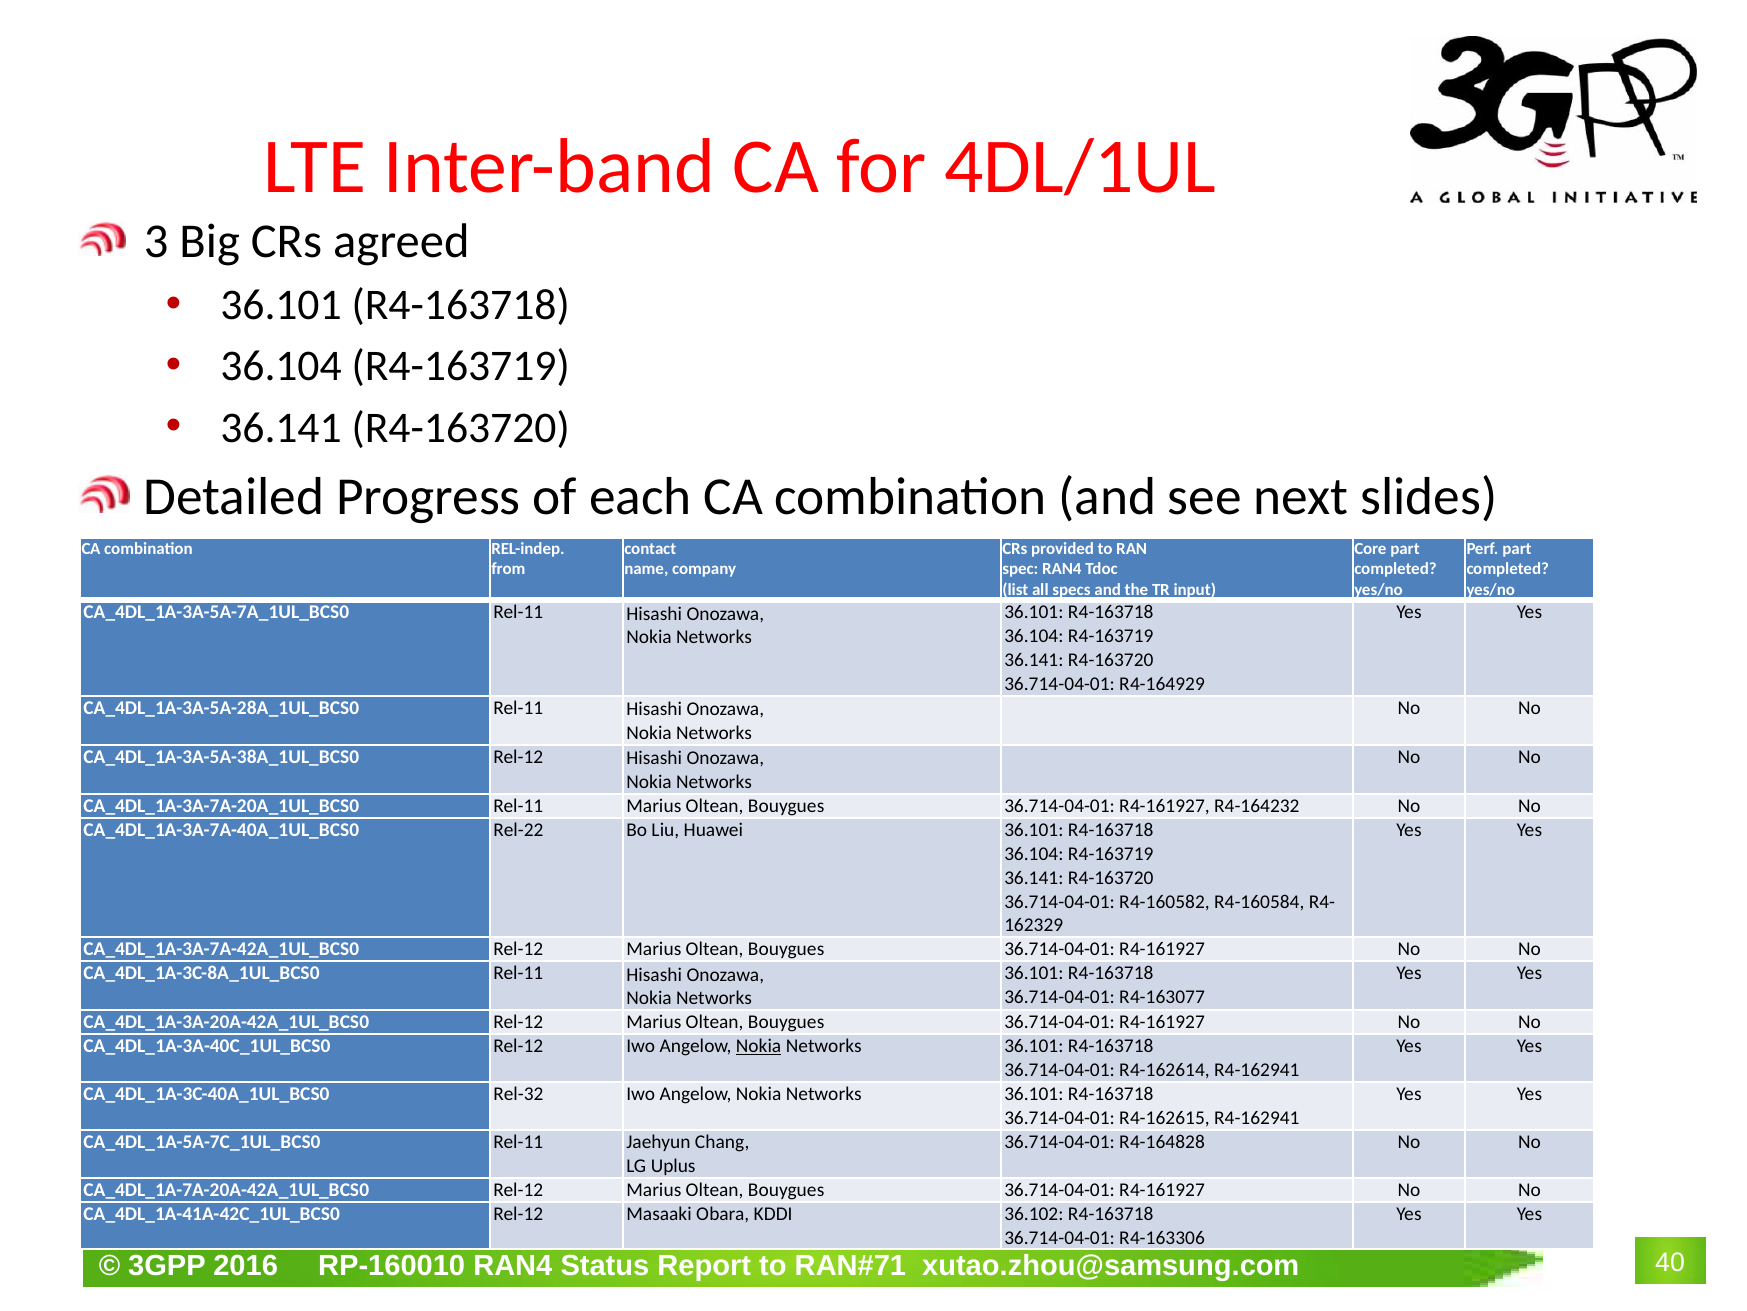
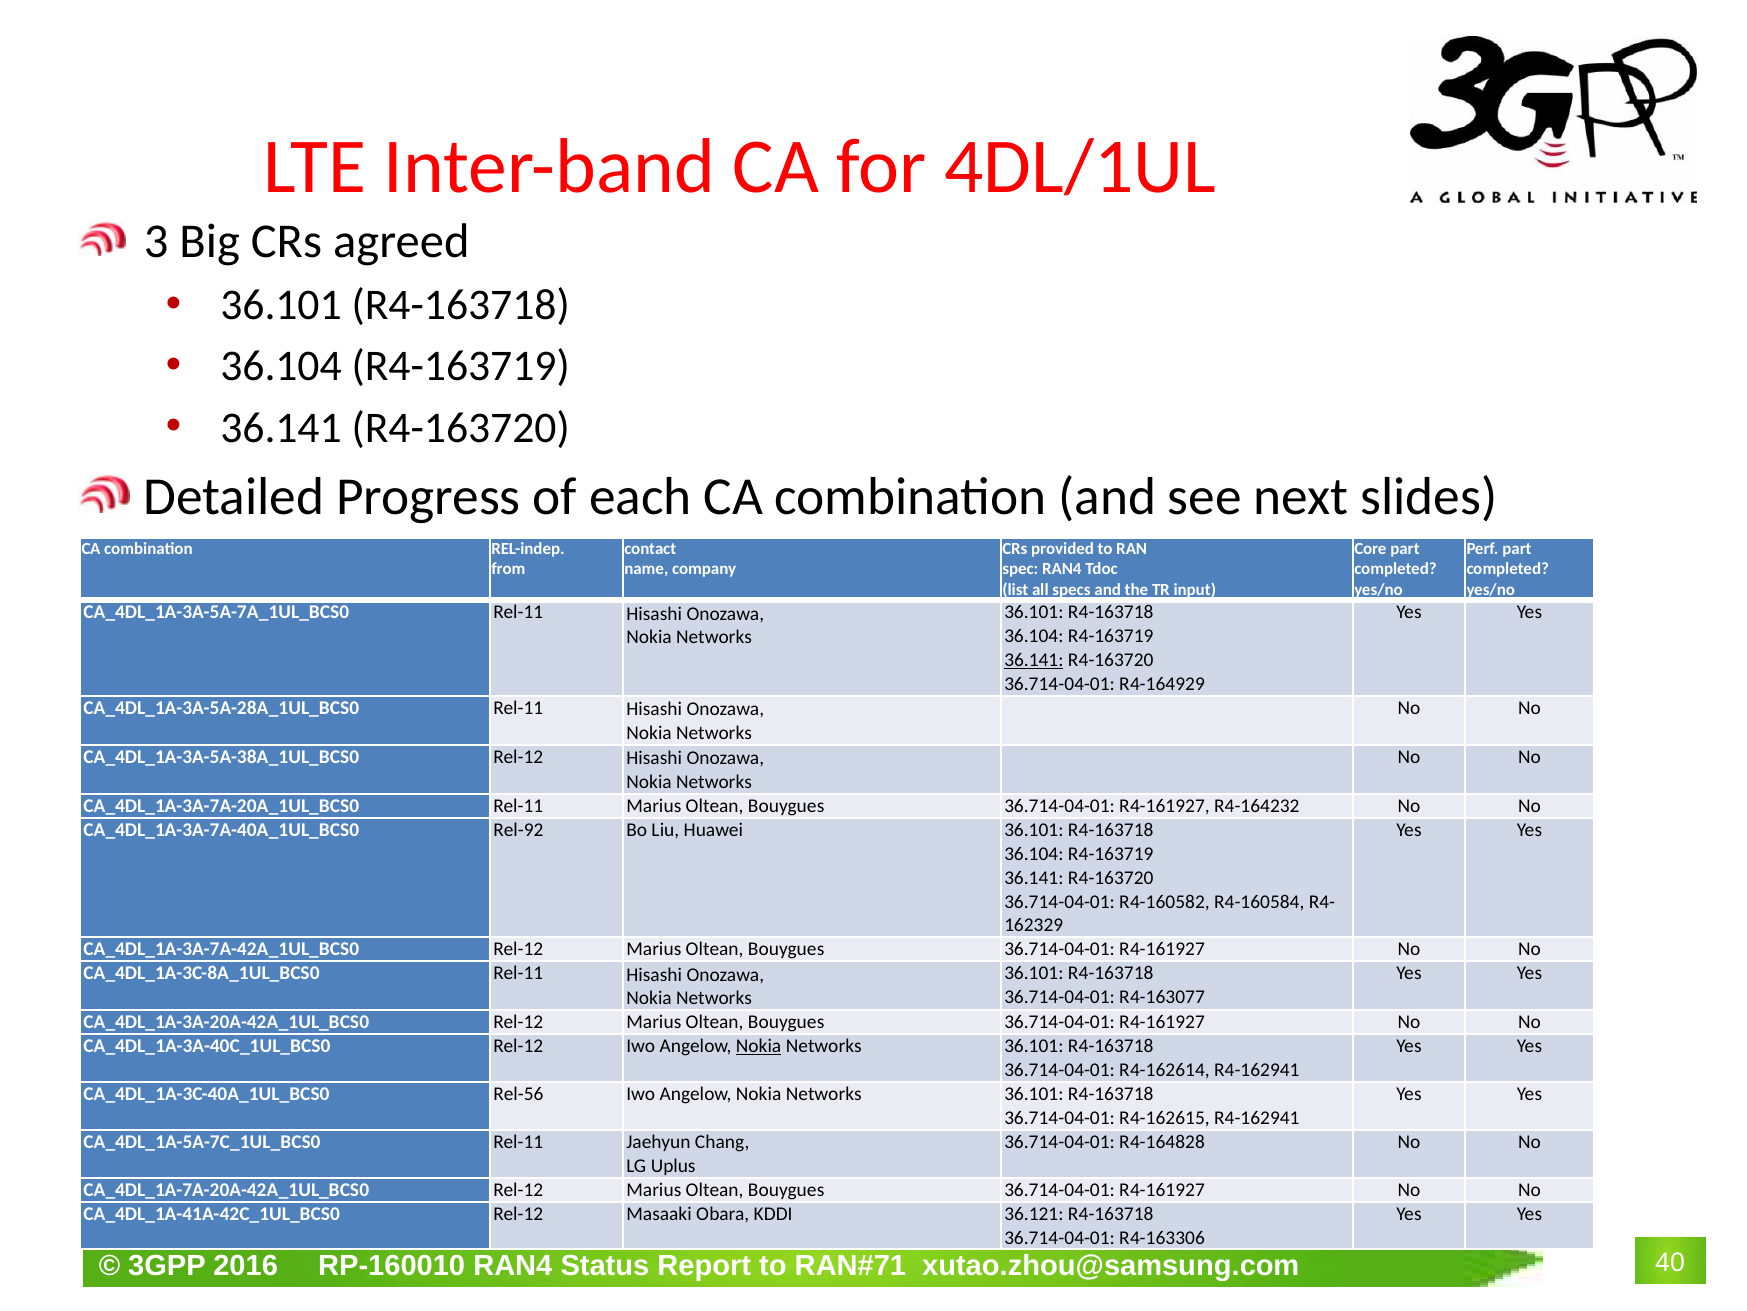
36.141 underline: none -> present (1034, 660)
Rel-22: Rel-22 -> Rel-92 (518, 830)
Rel-32: Rel-32 -> Rel-56 (518, 1094)
36.102: 36.102 -> 36.121 (1034, 1213)
